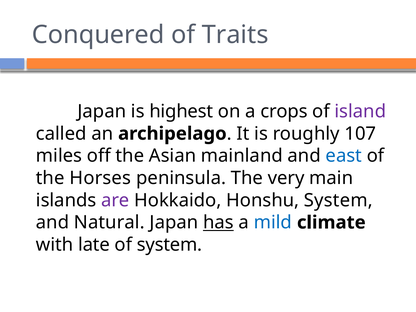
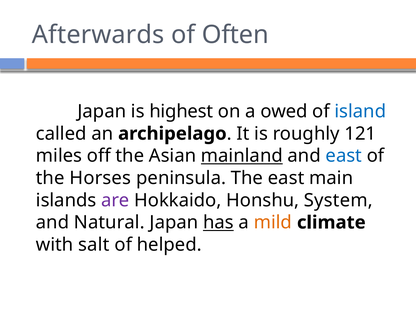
Conquered: Conquered -> Afterwards (98, 35)
Traits: Traits -> Often (235, 35)
crops: crops -> owed (284, 111)
island colour: purple -> blue (360, 111)
107: 107 -> 121 (360, 134)
mainland underline: none -> present (242, 156)
The very: very -> east (286, 178)
mild colour: blue -> orange (273, 222)
late: late -> salt (94, 245)
of system: system -> helped (169, 245)
